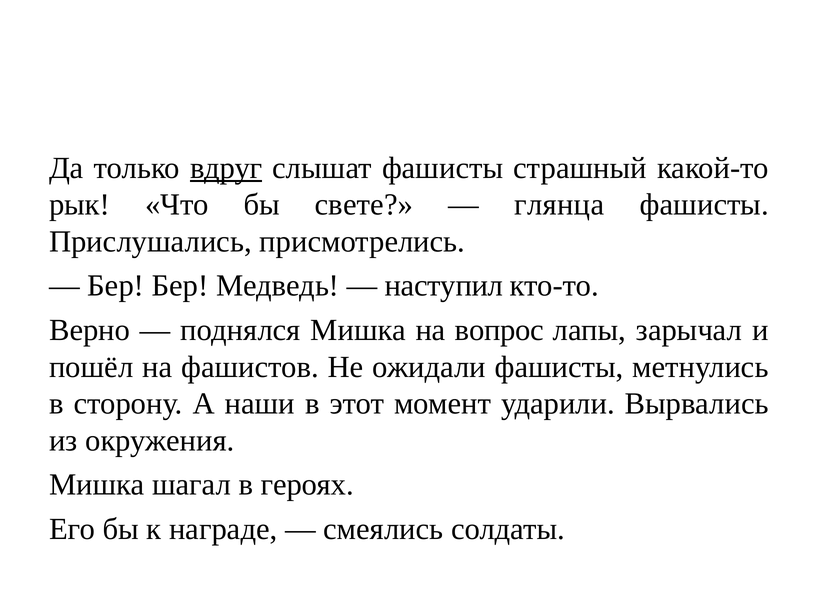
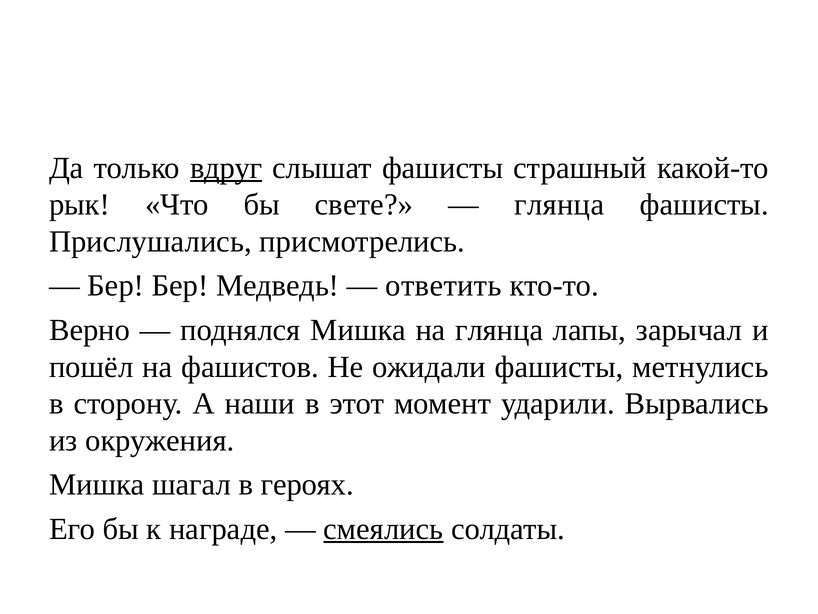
наступил: наступил -> ответить (444, 286)
на вопрос: вопрос -> глянца (499, 330)
смеялись underline: none -> present (383, 528)
